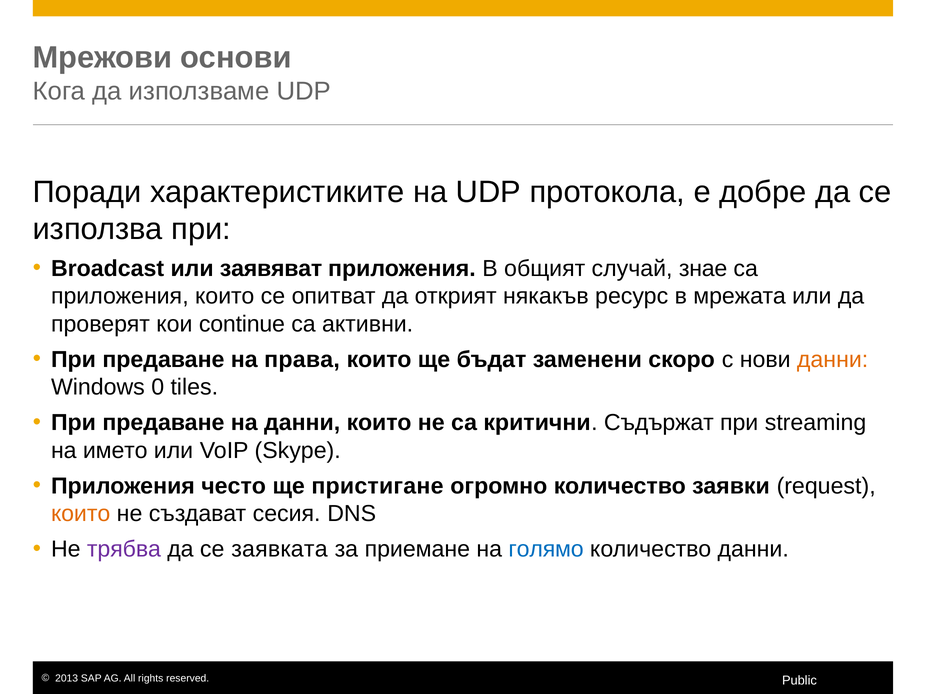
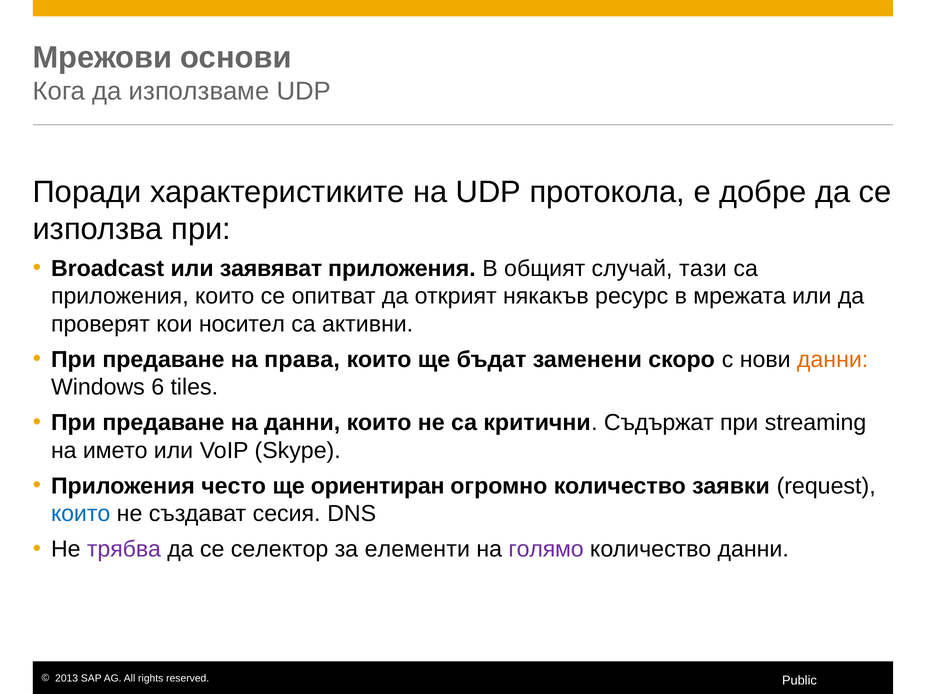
знае: знае -> тази (703, 269)
continue: continue -> носител (242, 324)
0: 0 -> 6 (158, 388)
пристигане: пристигане -> ориентиран (378, 486)
които colour: orange -> blue (81, 514)
заявката: заявката -> селектор (280, 550)
приемане: приемане -> елементи (417, 550)
голямо colour: blue -> purple (546, 550)
